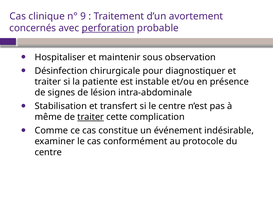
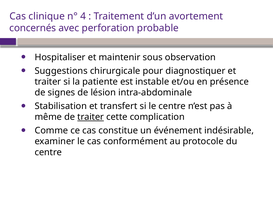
9: 9 -> 4 (83, 16)
perforation underline: present -> none (108, 28)
Désinfection: Désinfection -> Suggestions (61, 71)
